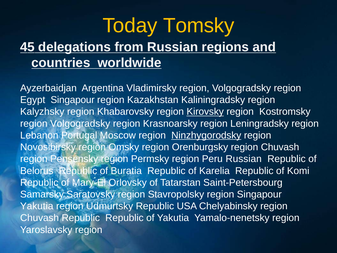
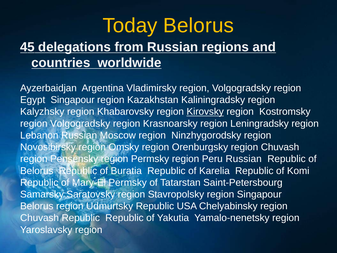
Today Tomsky: Tomsky -> Belorus (199, 26)
Lebanon Portugal: Portugal -> Russian (79, 135)
Ninzhygorodsky underline: present -> none (206, 135)
Mary-El Orlovsky: Orlovsky -> Permsky (128, 182)
Yakutia: Yakutia -> Belorus (37, 206)
